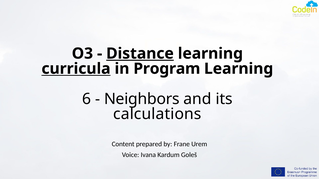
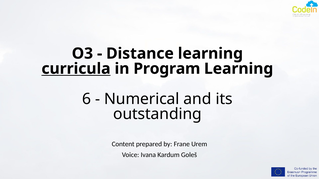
Distance underline: present -> none (140, 54)
Neighbors: Neighbors -> Numerical (142, 99)
calculations: calculations -> outstanding (157, 114)
